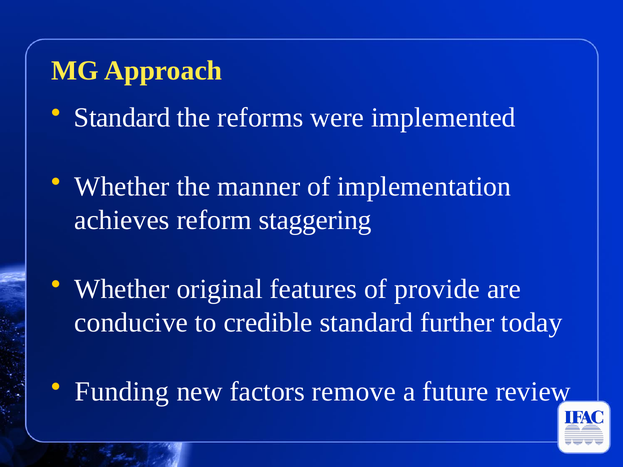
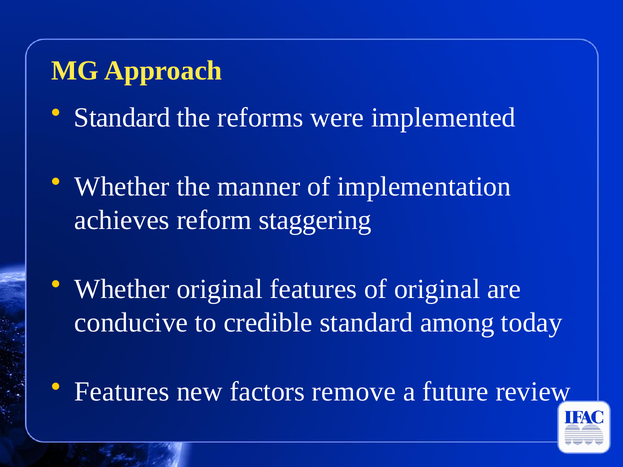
of provide: provide -> original (437, 289)
further: further -> among (457, 323)
Funding: Funding -> Features (122, 392)
